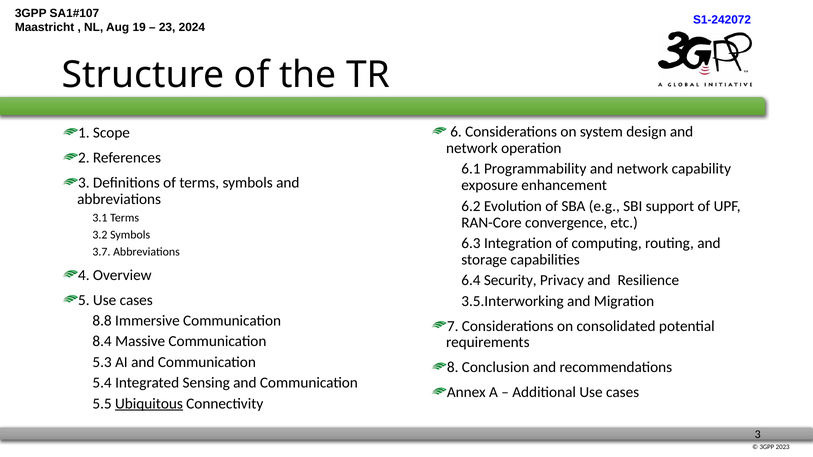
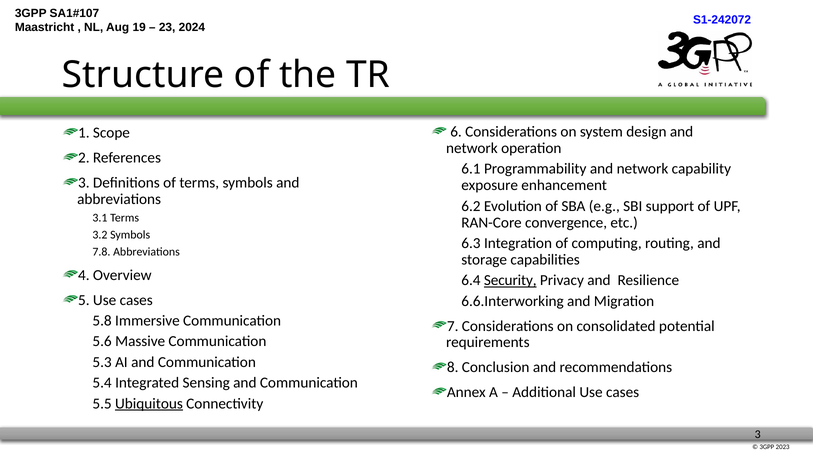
3.7: 3.7 -> 7.8 (101, 252)
Security underline: none -> present (510, 281)
3.5.Interworking: 3.5.Interworking -> 6.6.Interworking (513, 301)
8.8: 8.8 -> 5.8 (102, 321)
8.4: 8.4 -> 5.6 (102, 342)
